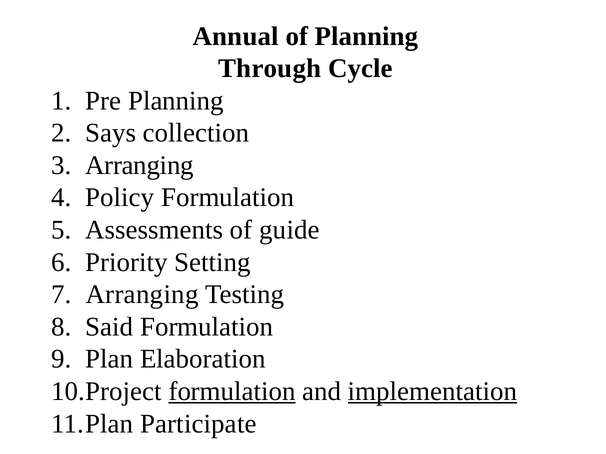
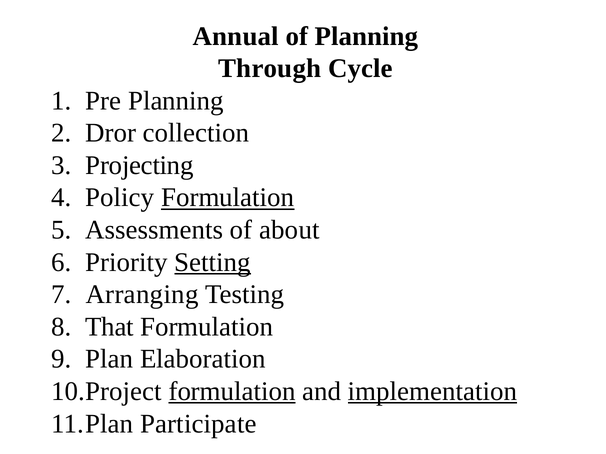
Says: Says -> Dror (111, 133)
Arranging: Arranging -> Projecting (139, 165)
Formulation underline: none -> present (228, 198)
guide: guide -> about (289, 230)
Setting underline: none -> present (213, 262)
Said: Said -> That (110, 327)
